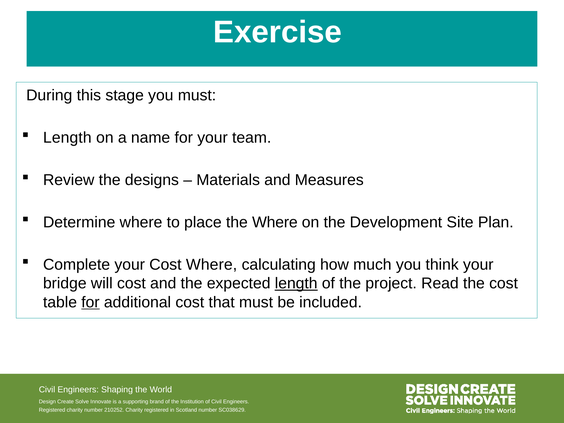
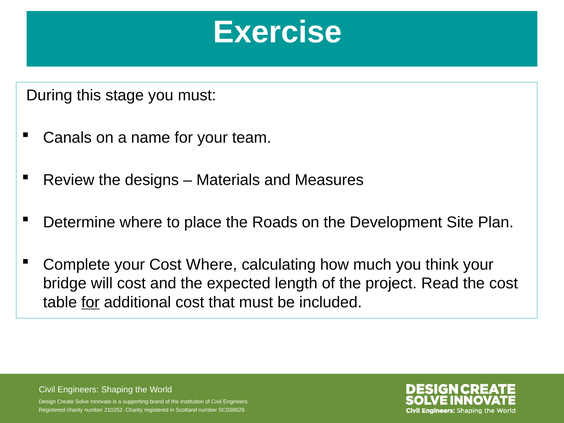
Length: Length -> Canals (67, 138)
the Where: Where -> Roads (275, 222)
length underline: present -> none (296, 283)
